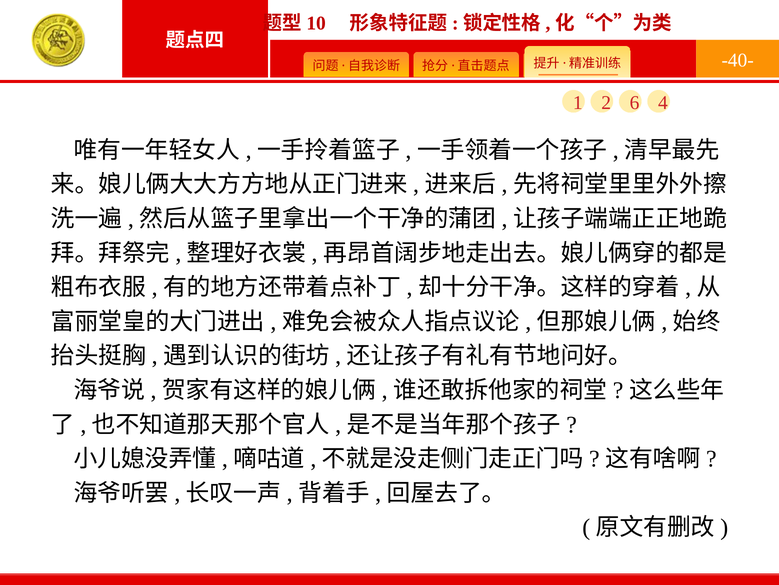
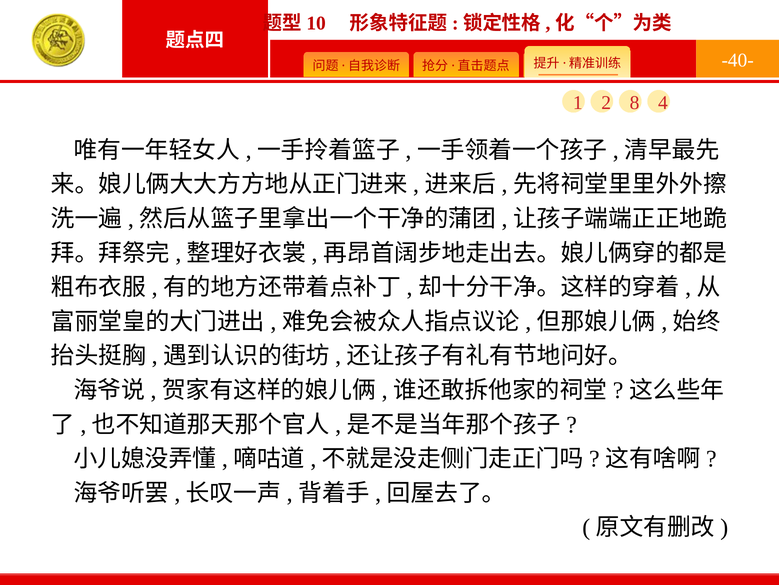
6: 6 -> 8 (635, 102)
